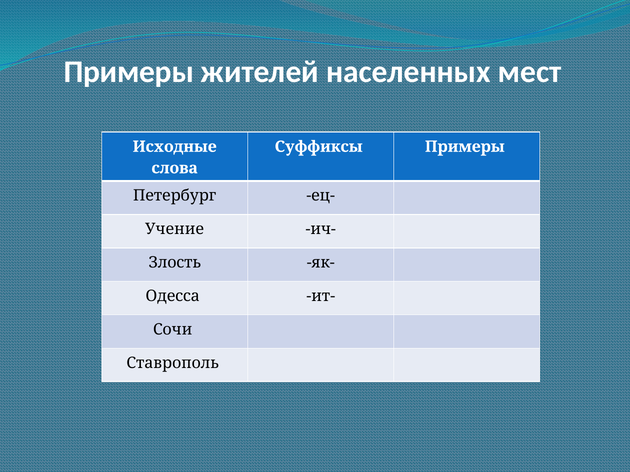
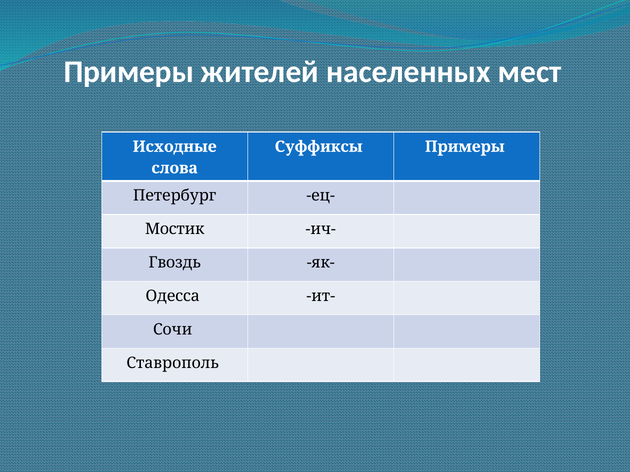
Учение: Учение -> Мостик (175, 229)
Злость: Злость -> Гвоздь (175, 263)
